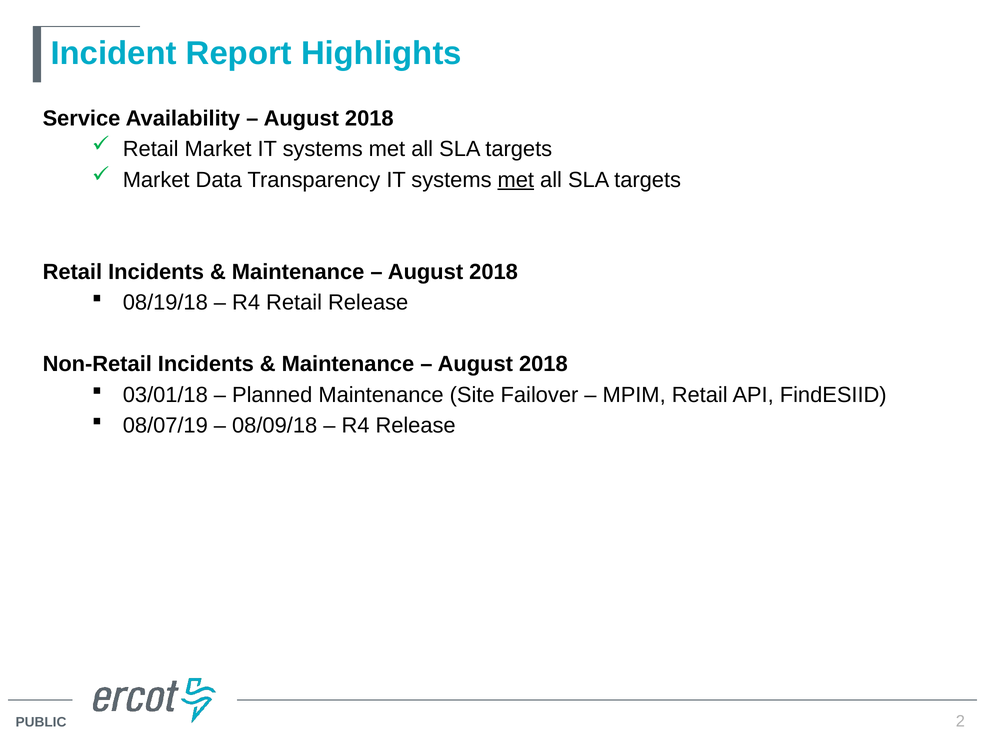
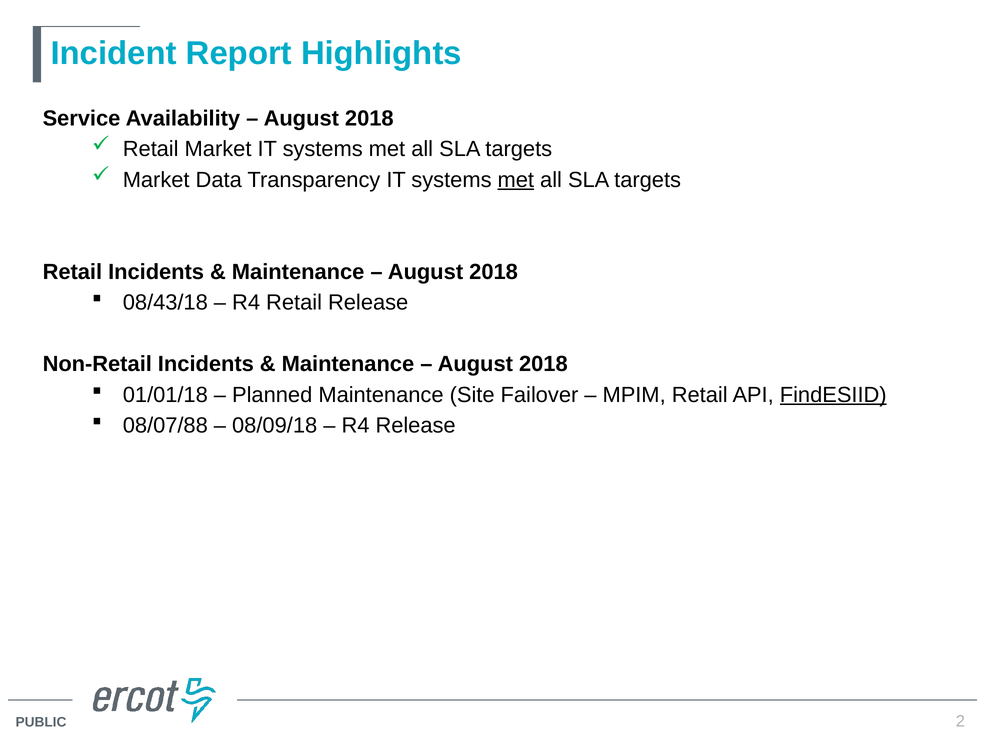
08/19/18: 08/19/18 -> 08/43/18 (165, 302)
03/01/18: 03/01/18 -> 01/01/18 (165, 395)
FindESIID underline: none -> present (833, 395)
08/07/19: 08/07/19 -> 08/07/88 (165, 425)
